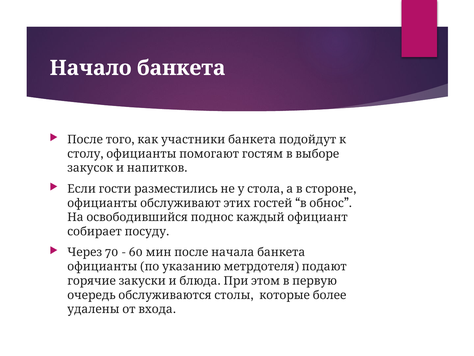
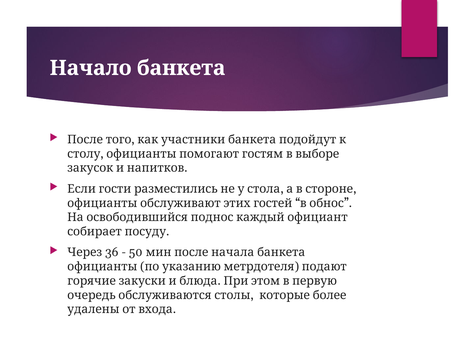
70: 70 -> 36 (112, 252)
60: 60 -> 50 (136, 252)
